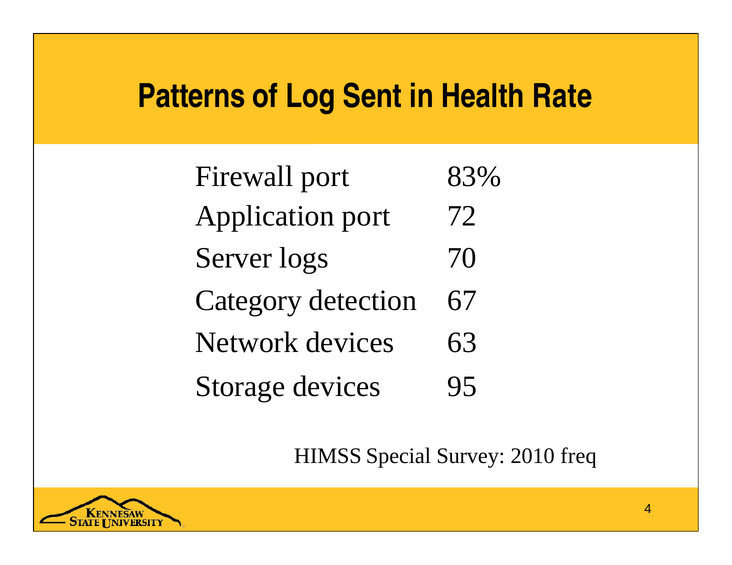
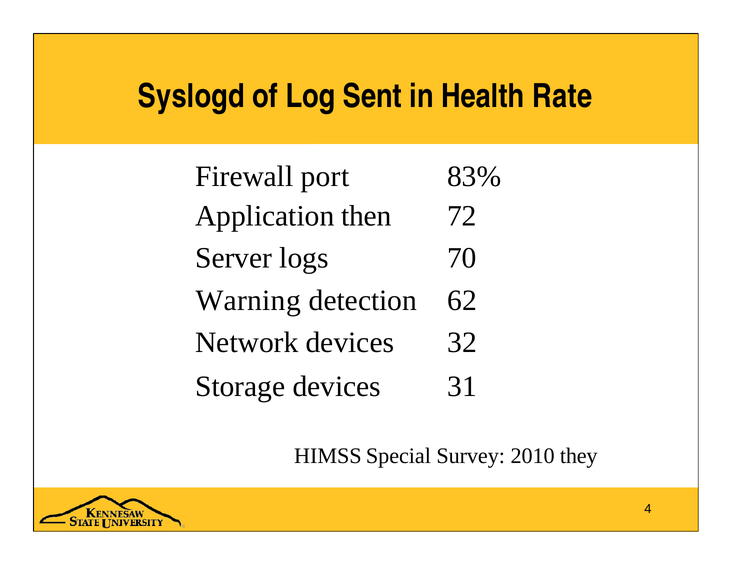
Patterns: Patterns -> Syslogd (191, 96)
Application port: port -> then (366, 216)
Category: Category -> Warning (248, 301)
67: 67 -> 62 (462, 301)
63: 63 -> 32 (462, 343)
95: 95 -> 31 (462, 387)
freq: freq -> they (579, 457)
